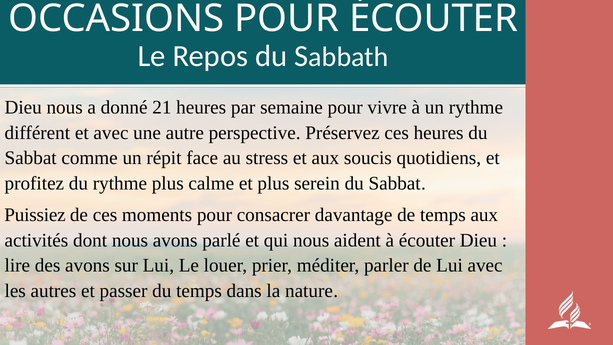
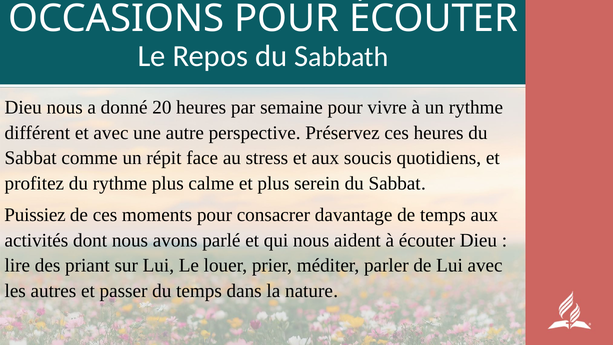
21: 21 -> 20 (162, 107)
des avons: avons -> priant (87, 265)
